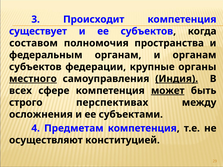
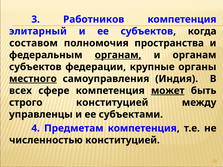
Происходит: Происходит -> Работников (94, 19)
существует: существует -> элитарный (38, 31)
органам underline: none -> present (118, 55)
Индия underline: present -> none (177, 79)
строго перспективах: перспективах -> конституцией (112, 103)
осложнения: осложнения -> управленцы (41, 115)
осуществляют: осуществляют -> численностью (46, 140)
